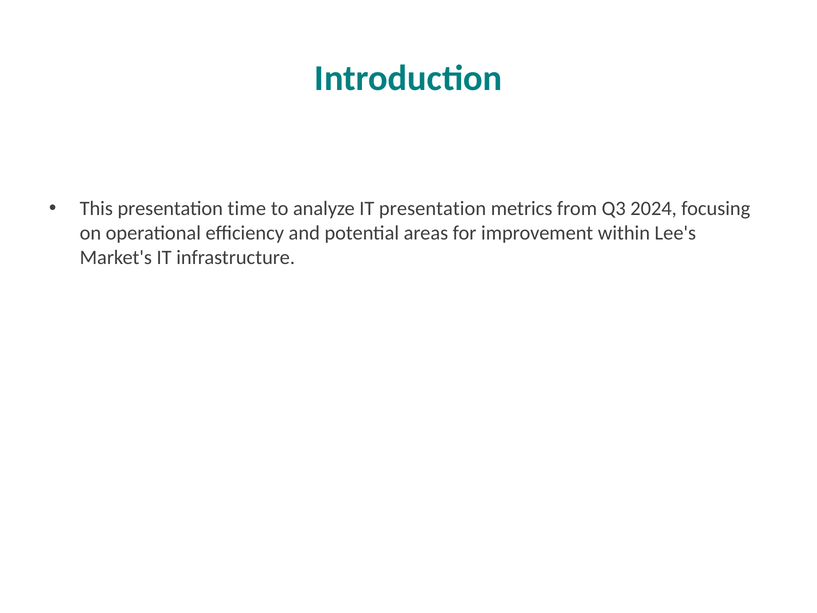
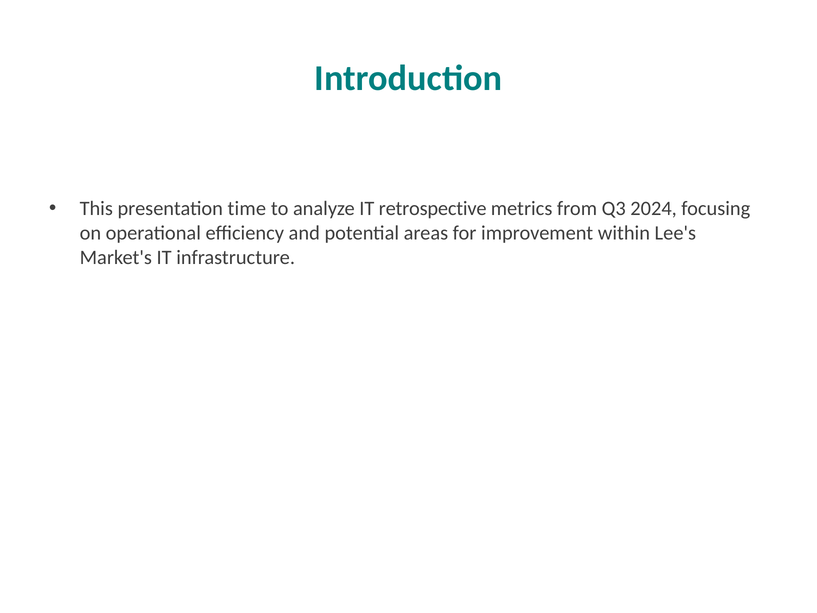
IT presentation: presentation -> retrospective (433, 208)
